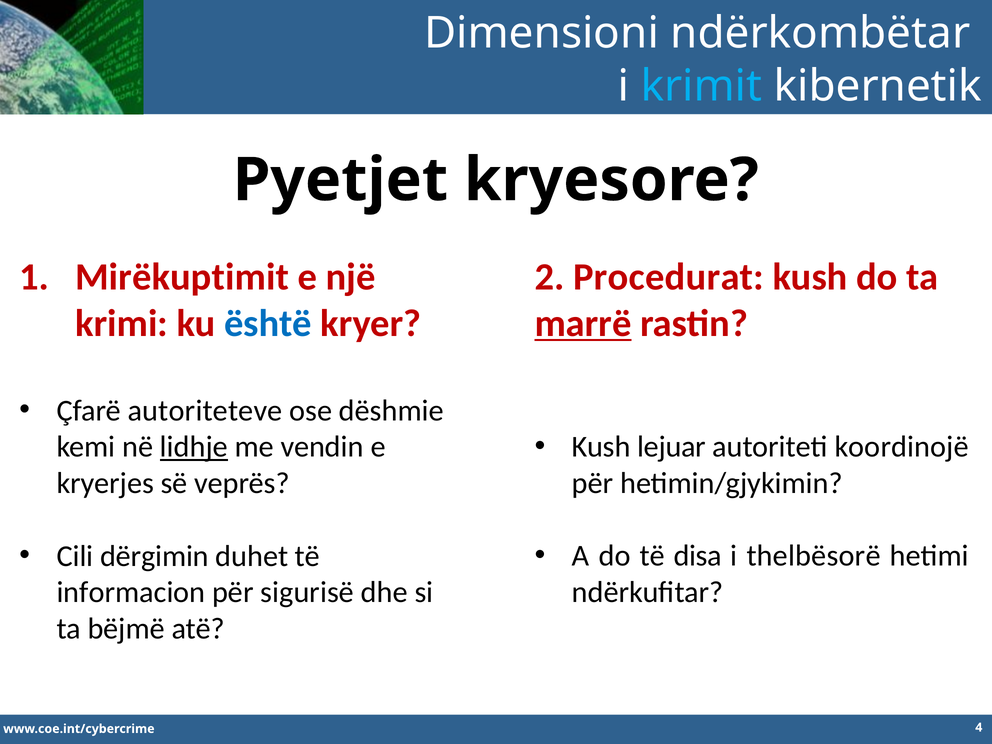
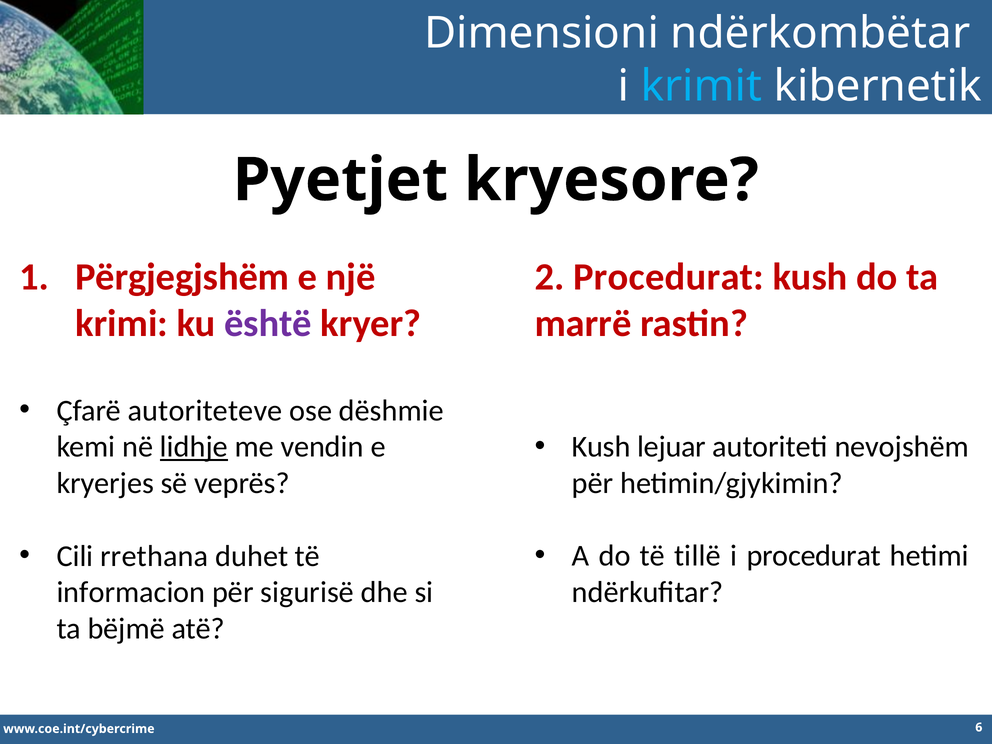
Mirëkuptimit: Mirëkuptimit -> Përgjegjshëm (182, 277)
është colour: blue -> purple (268, 323)
marrë underline: present -> none (583, 323)
koordinojë: koordinojë -> nevojshëm (902, 447)
dërgimin: dërgimin -> rrethana (154, 556)
disa: disa -> tillë (697, 556)
i thelbësorë: thelbësorë -> procedurat (814, 556)
4: 4 -> 6 (979, 727)
